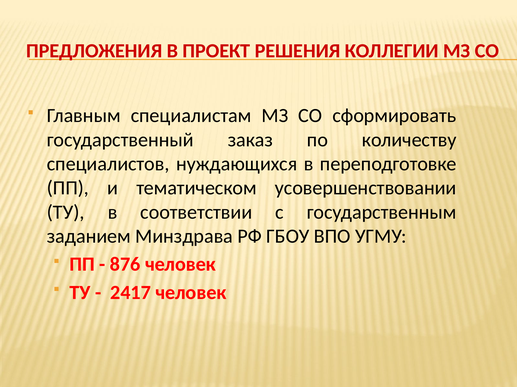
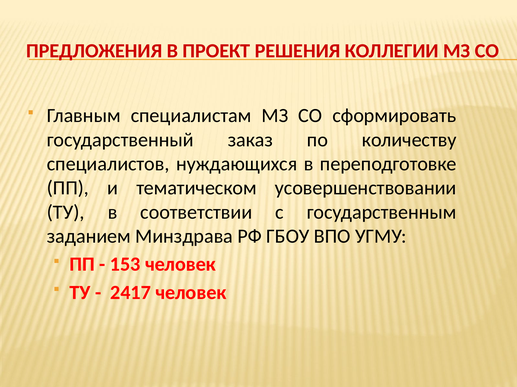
876: 876 -> 153 (125, 265)
